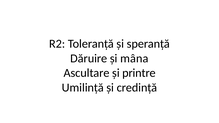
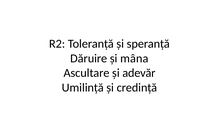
printre: printre -> adevăr (139, 73)
